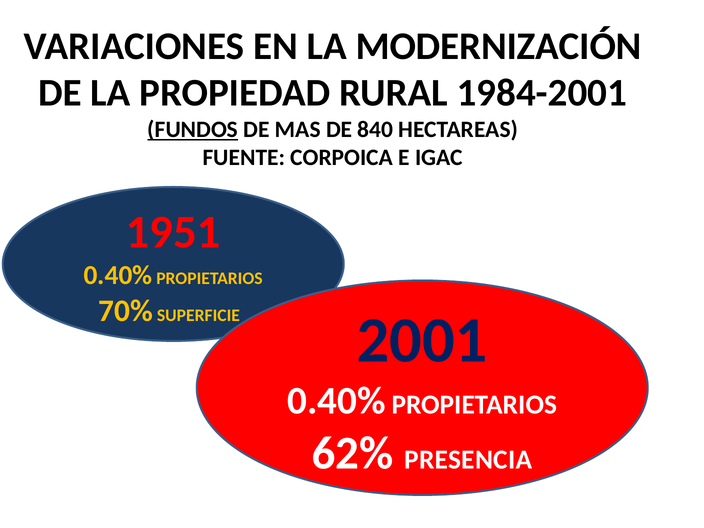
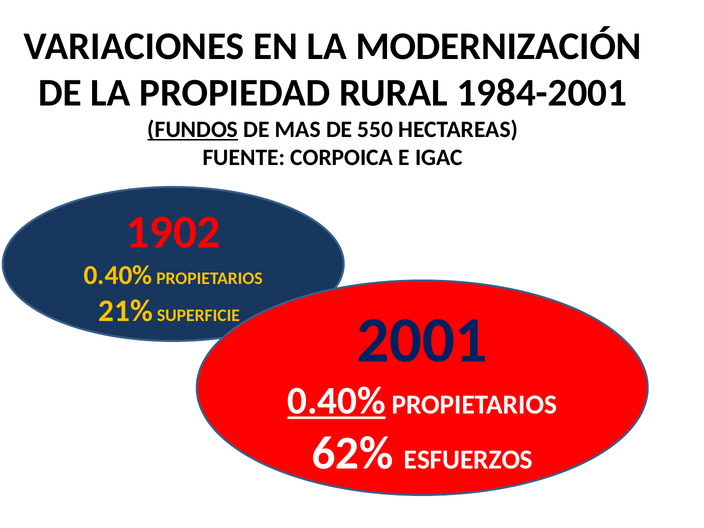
840: 840 -> 550 (375, 130)
1951: 1951 -> 1902 (173, 232)
70%: 70% -> 21% (126, 311)
0.40% underline: none -> present (336, 401)
PRESENCIA: PRESENCIA -> ESFUERZOS (468, 460)
